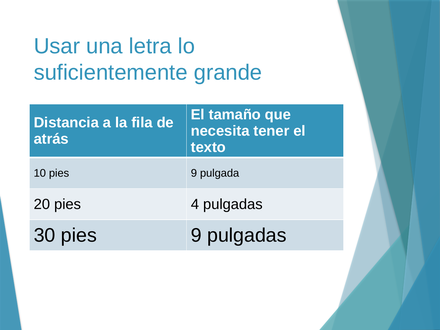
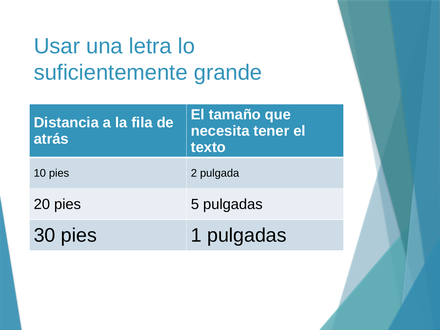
10 pies 9: 9 -> 2 (194, 173)
4: 4 -> 5 (195, 204)
30 pies 9: 9 -> 1 (196, 235)
